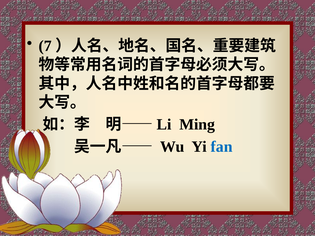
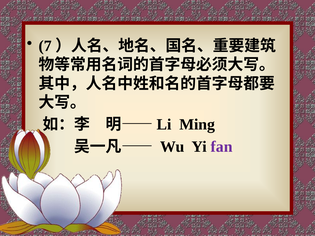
fan colour: blue -> purple (222, 147)
